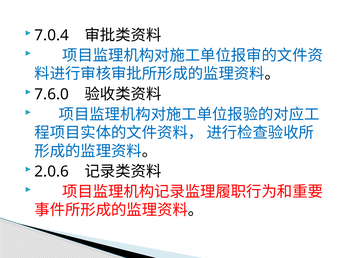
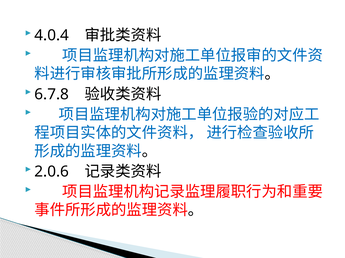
7.0.4: 7.0.4 -> 4.0.4 (52, 35)
7.6.0: 7.6.0 -> 6.7.8 (52, 94)
